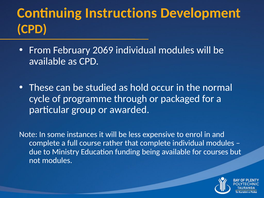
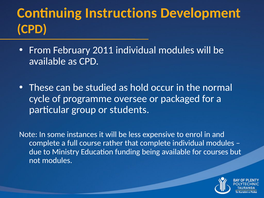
2069: 2069 -> 2011 (103, 50)
through: through -> oversee (130, 99)
awarded: awarded -> students (129, 110)
